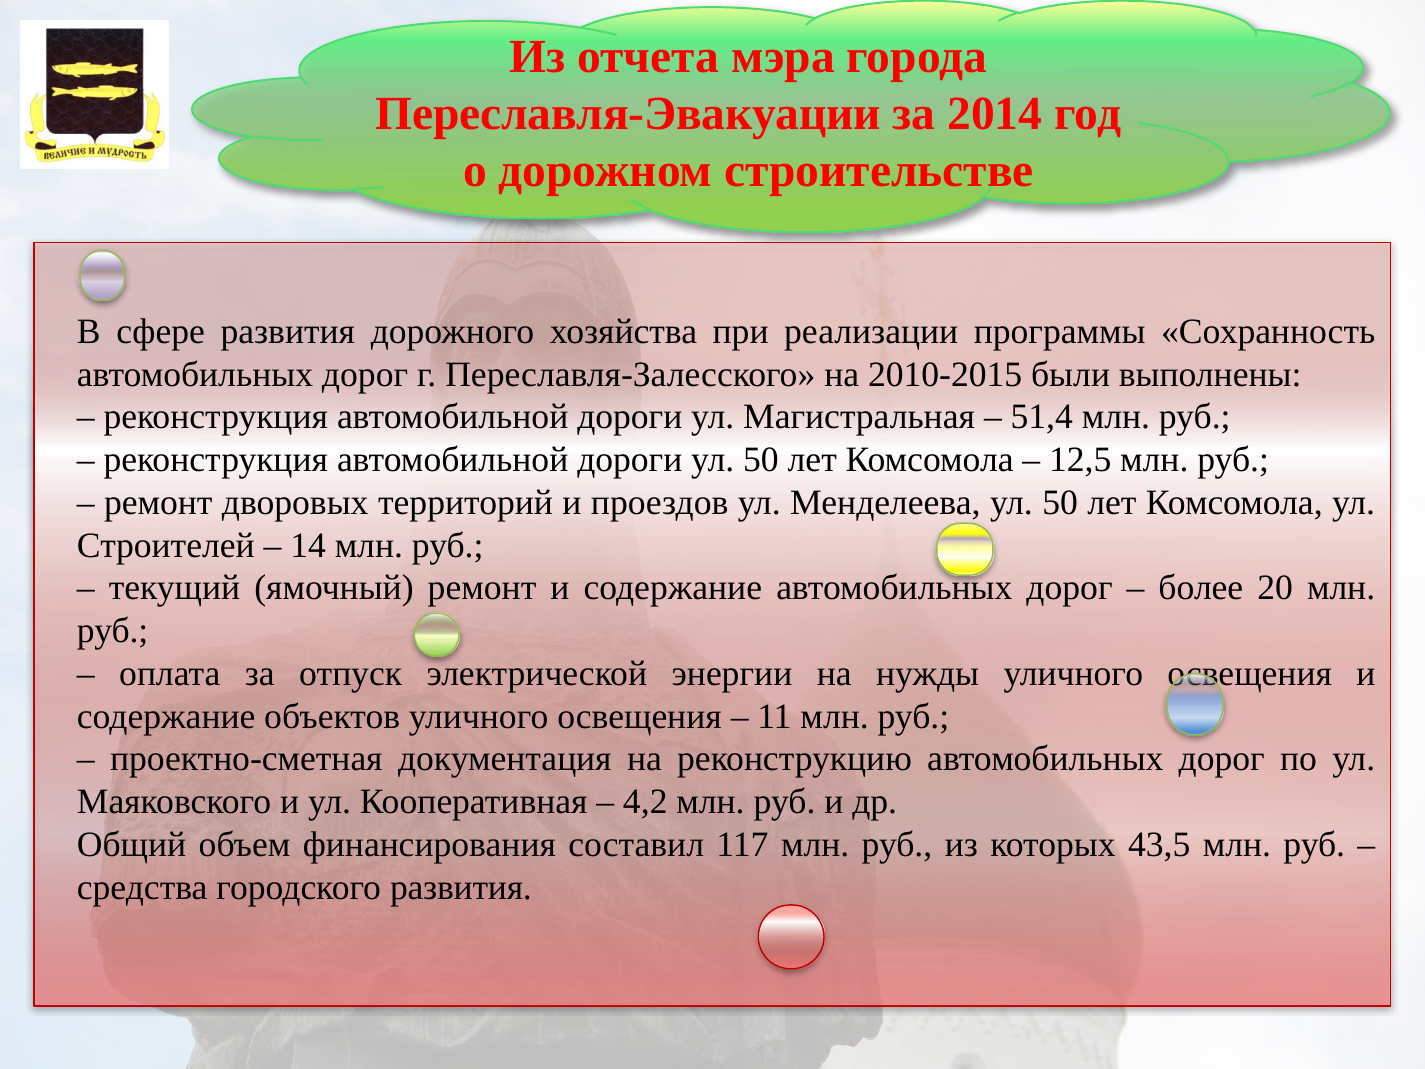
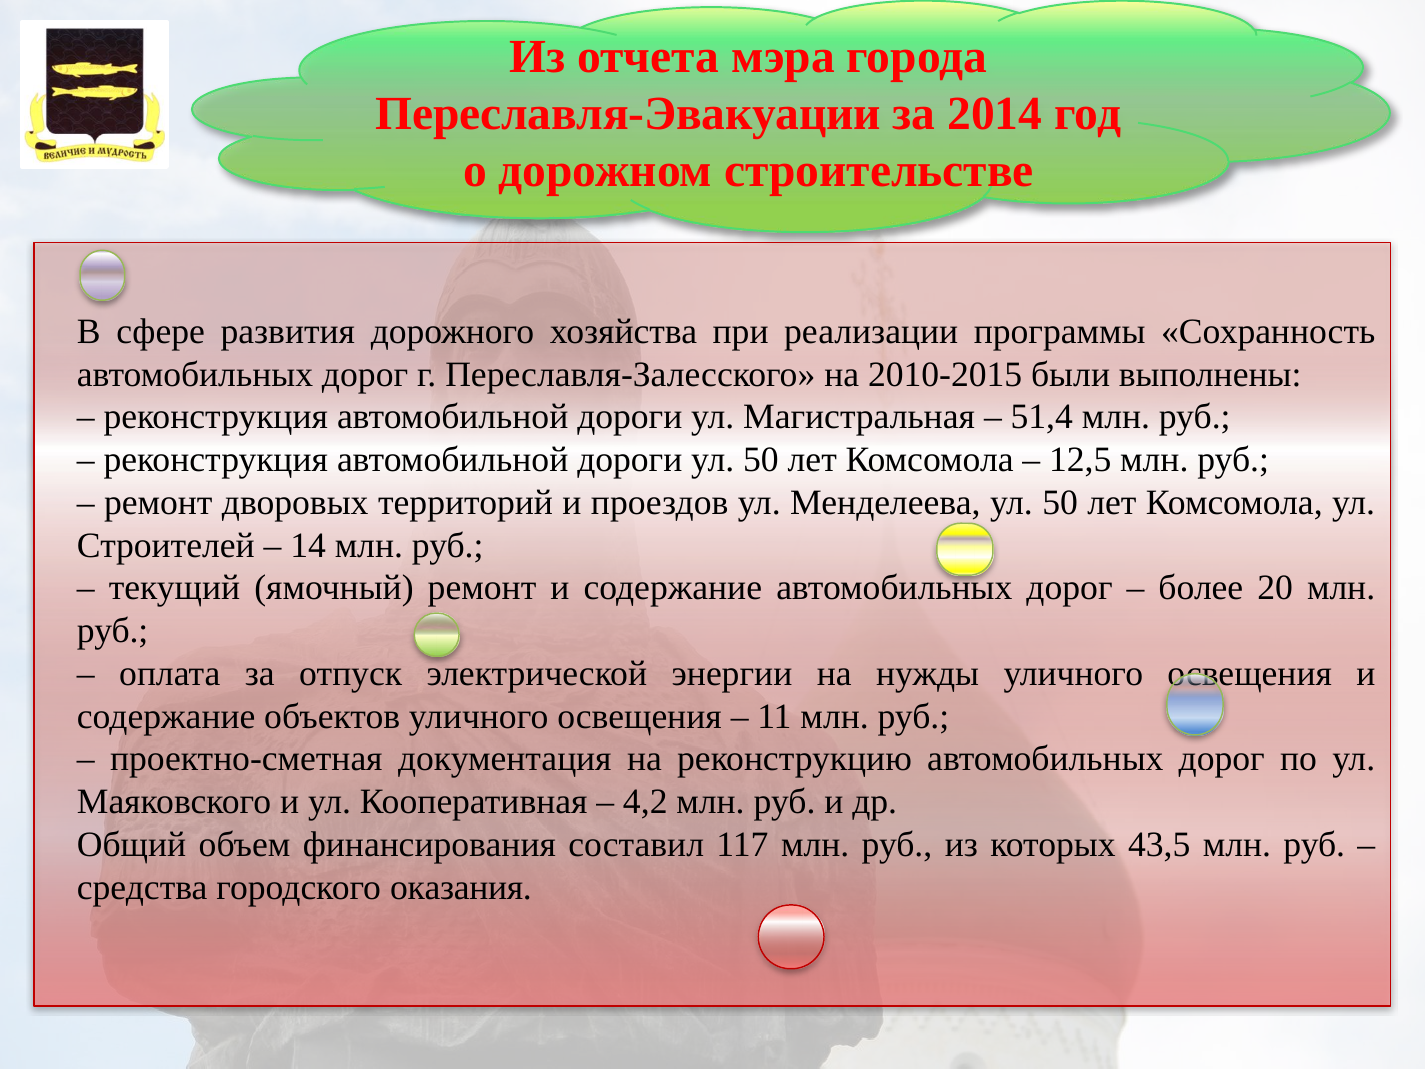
городского развития: развития -> оказания (461, 887)
